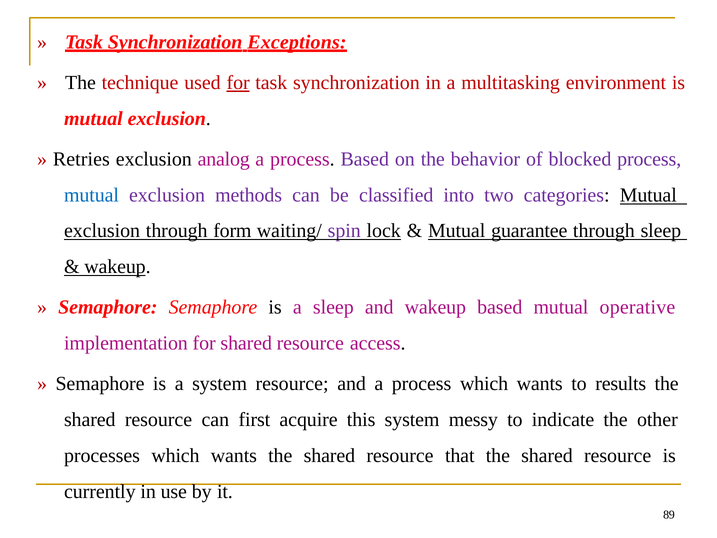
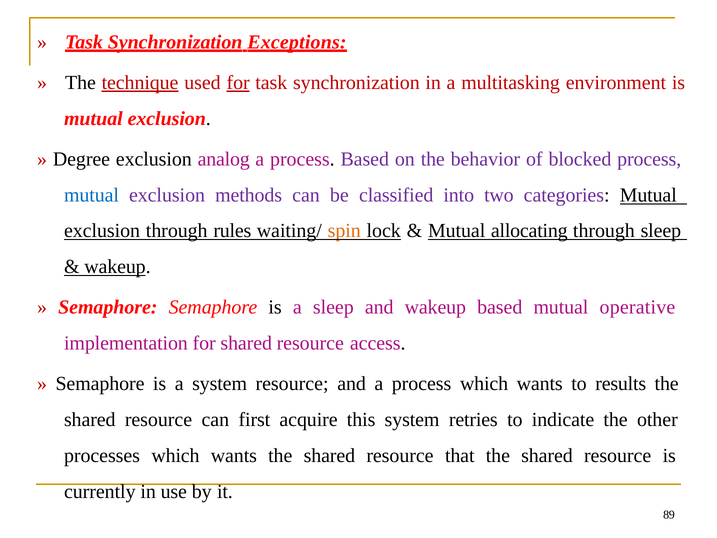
technique underline: none -> present (140, 83)
Retries: Retries -> Degree (81, 159)
form: form -> rules (232, 231)
spin colour: purple -> orange (344, 231)
guarantee: guarantee -> allocating (529, 231)
messy: messy -> retries (473, 420)
